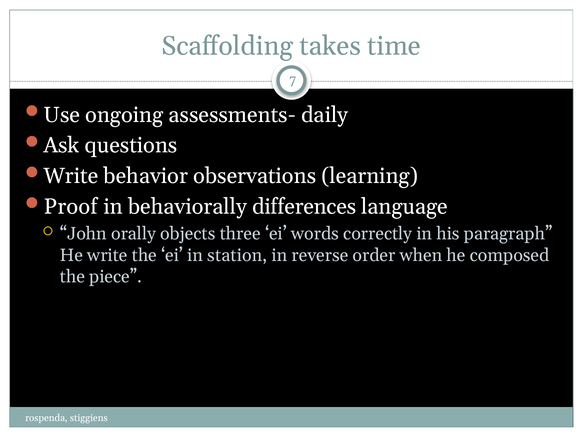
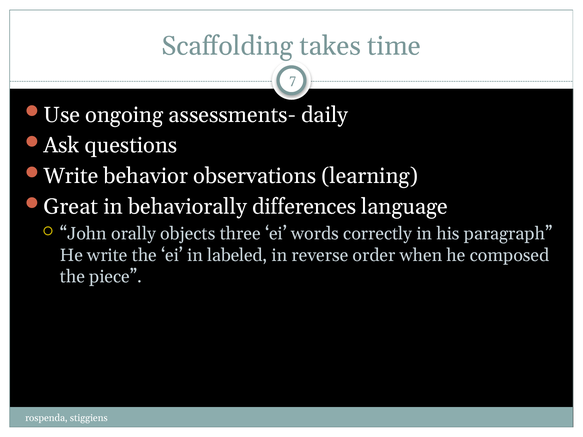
Proof: Proof -> Great (71, 207)
station: station -> labeled (237, 255)
